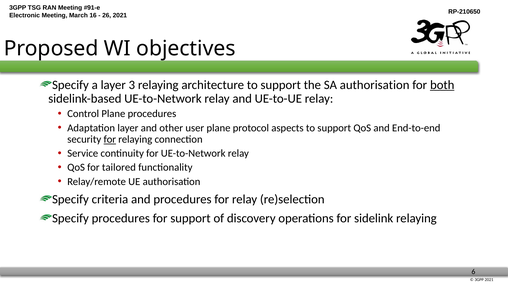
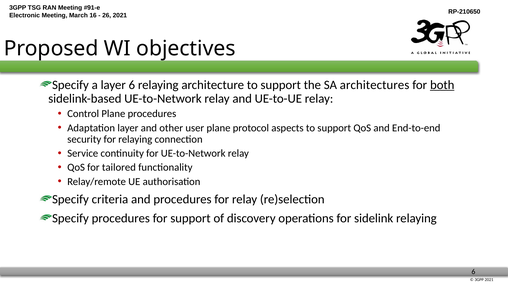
layer 3: 3 -> 6 (132, 85)
SA authorisation: authorisation -> architectures (375, 85)
for underline: present -> none (110, 139)
